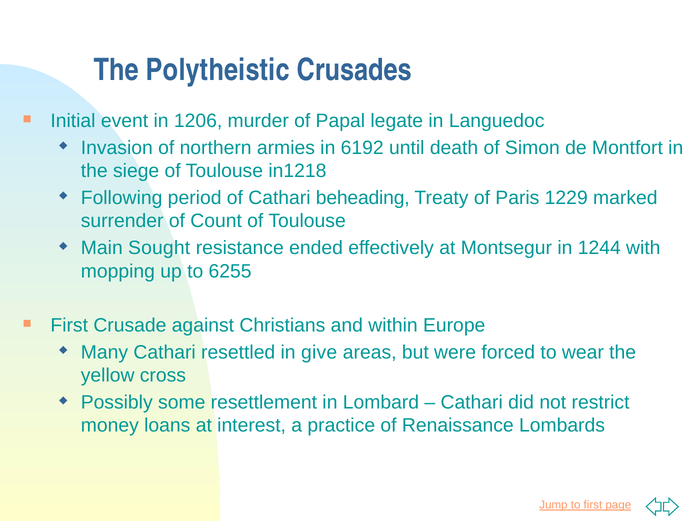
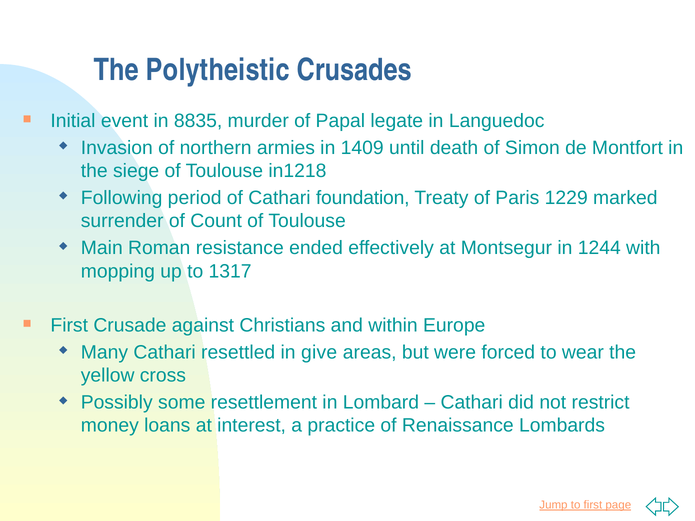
1206: 1206 -> 8835 (198, 121)
6192: 6192 -> 1409 (362, 148)
beheading: beheading -> foundation (363, 198)
Sought: Sought -> Roman (159, 248)
6255: 6255 -> 1317 (230, 271)
